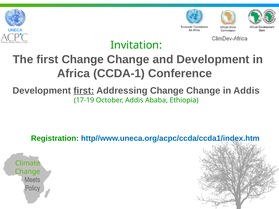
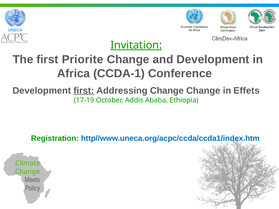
Invitation underline: none -> present (136, 45)
first Change: Change -> Priorite (83, 60)
in Addis: Addis -> Effets (247, 91)
